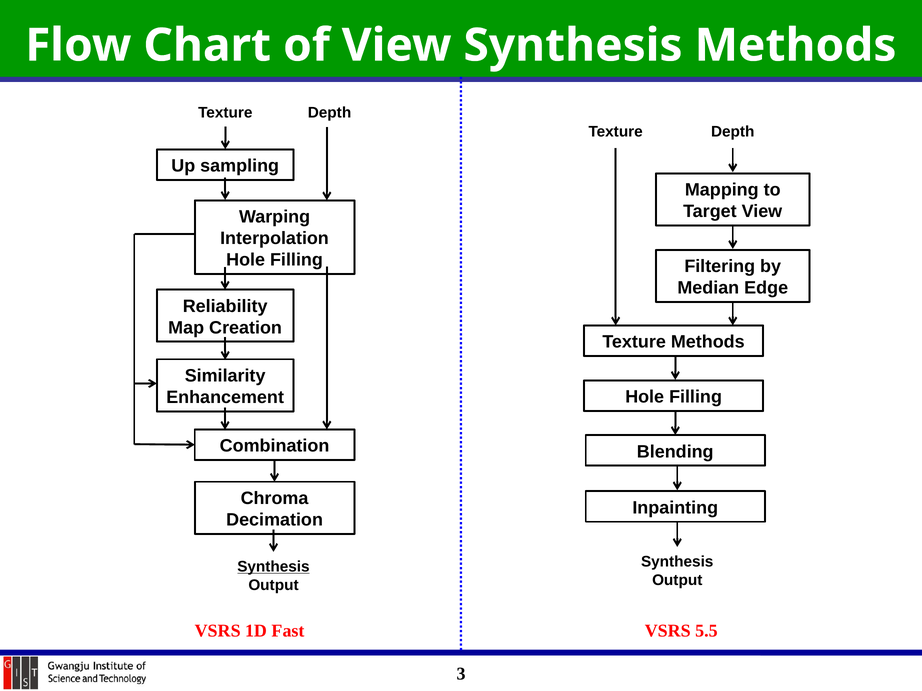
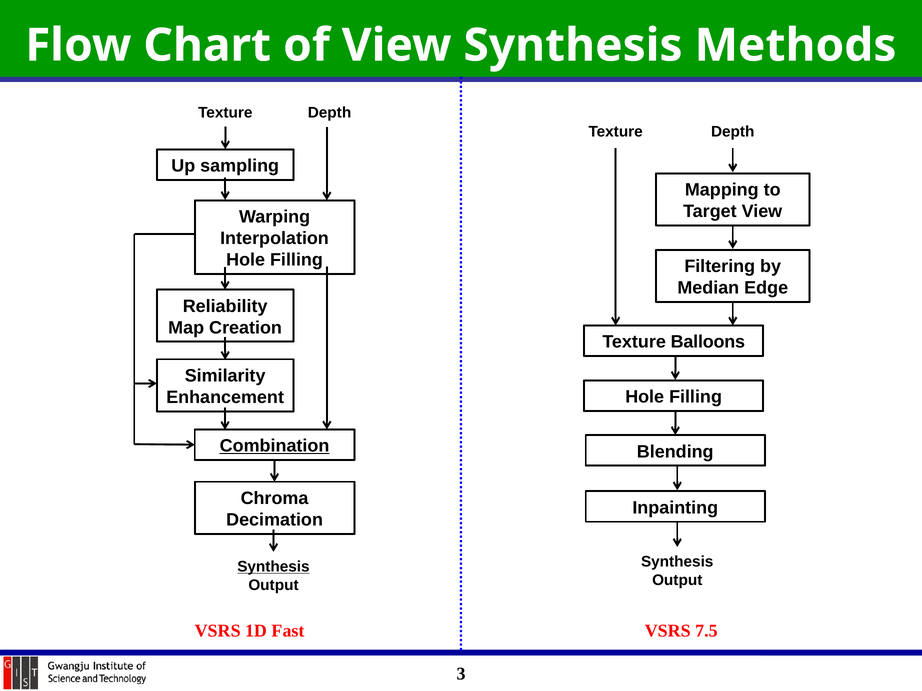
Texture Methods: Methods -> Balloons (708, 342)
Combination underline: none -> present (275, 446)
5.5: 5.5 -> 7.5 (706, 631)
